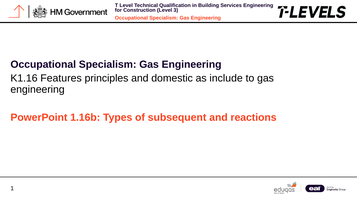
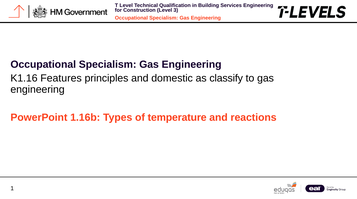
include: include -> classify (226, 79)
subsequent: subsequent -> temperature (177, 118)
